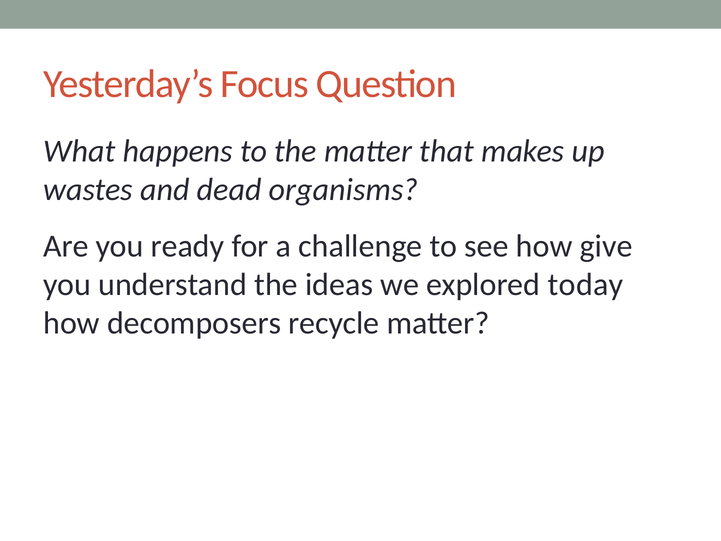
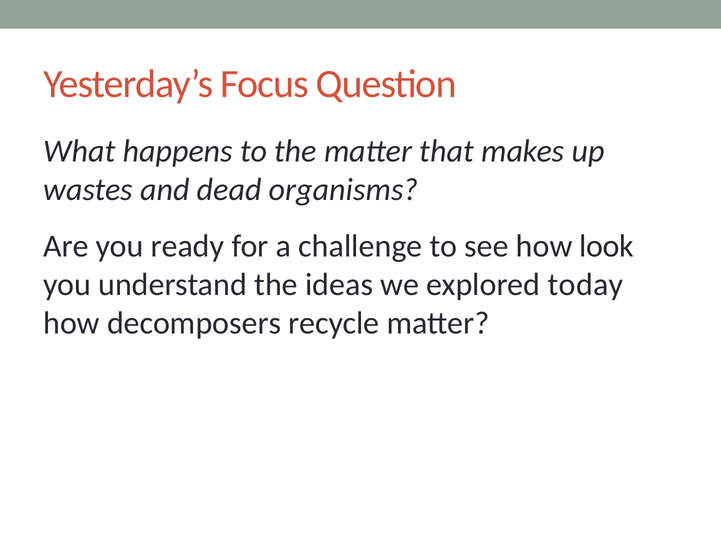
give: give -> look (607, 246)
